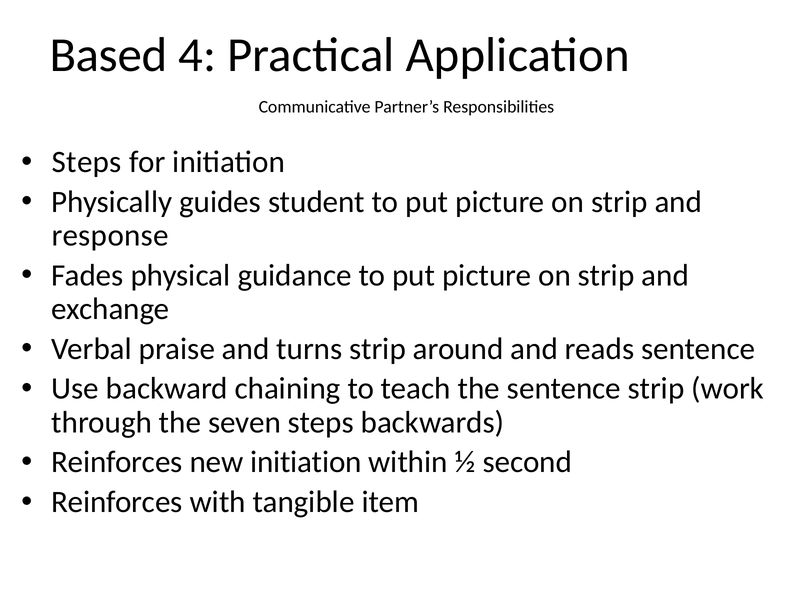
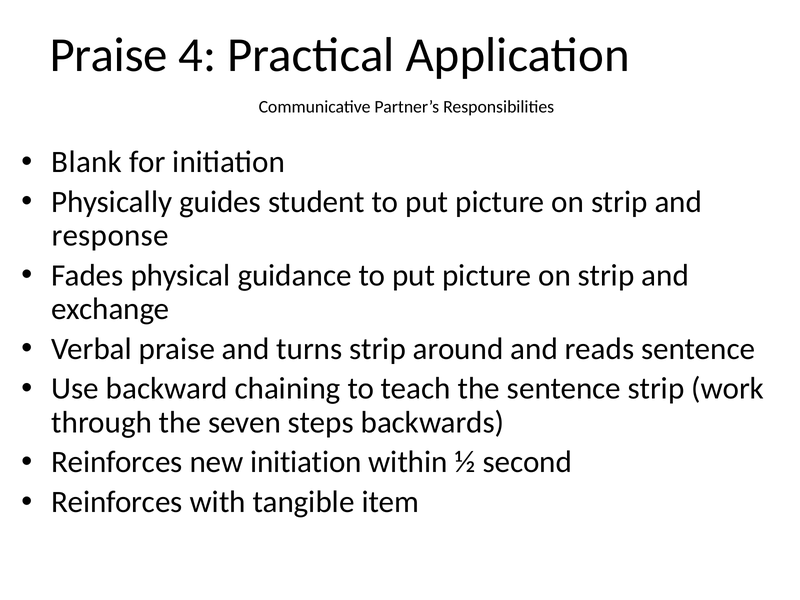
Based: Based -> Praise (109, 55)
Steps: Steps -> Blank (87, 162)
